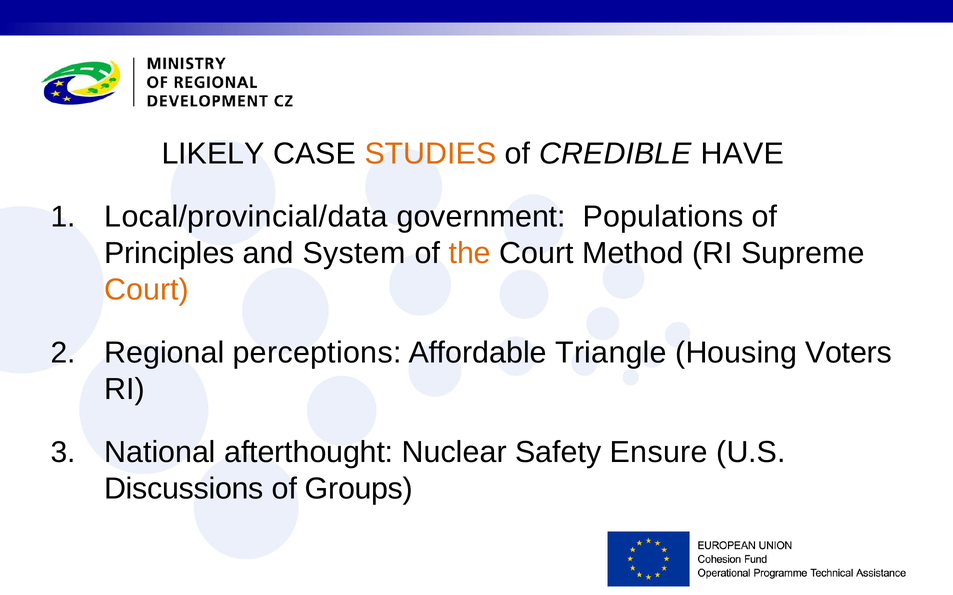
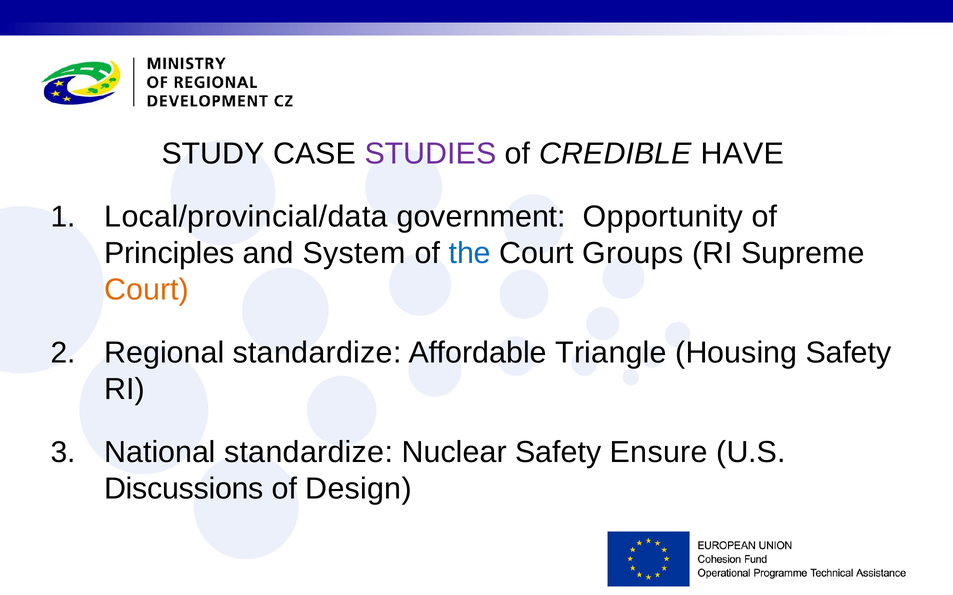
LIKELY: LIKELY -> STUDY (213, 154)
STUDIES colour: orange -> purple (430, 154)
Populations: Populations -> Opportunity (663, 217)
the colour: orange -> blue (470, 254)
Method: Method -> Groups (633, 254)
Regional perceptions: perceptions -> standardize (317, 353)
Housing Voters: Voters -> Safety (848, 353)
National afterthought: afterthought -> standardize (309, 453)
Groups: Groups -> Design (359, 489)
